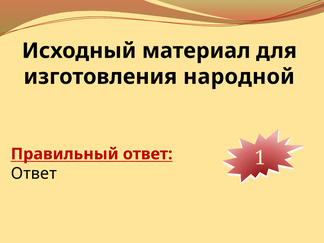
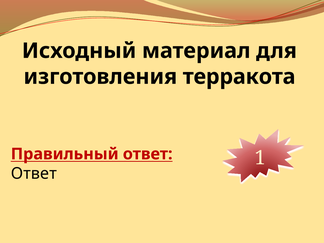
народной: народной -> терракота (239, 77)
